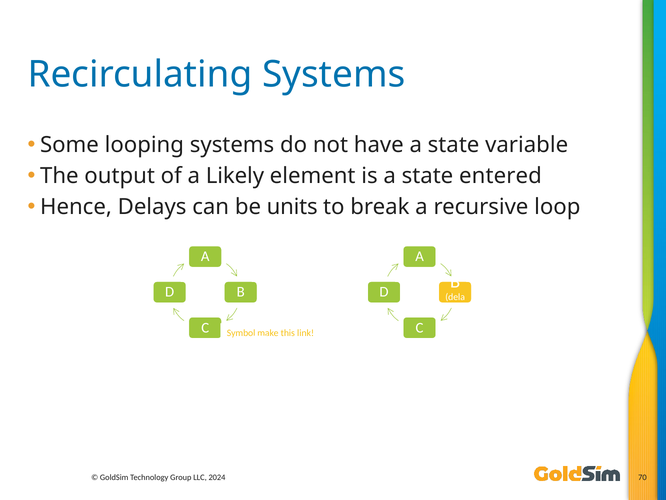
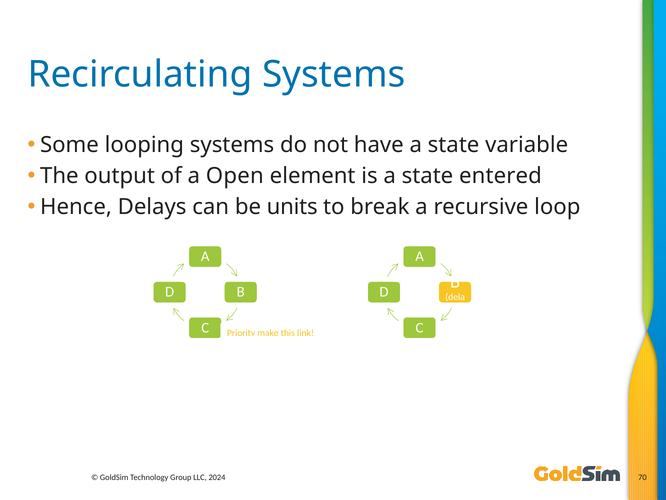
Likely: Likely -> Open (235, 176)
Symbol: Symbol -> Priority (241, 333)
